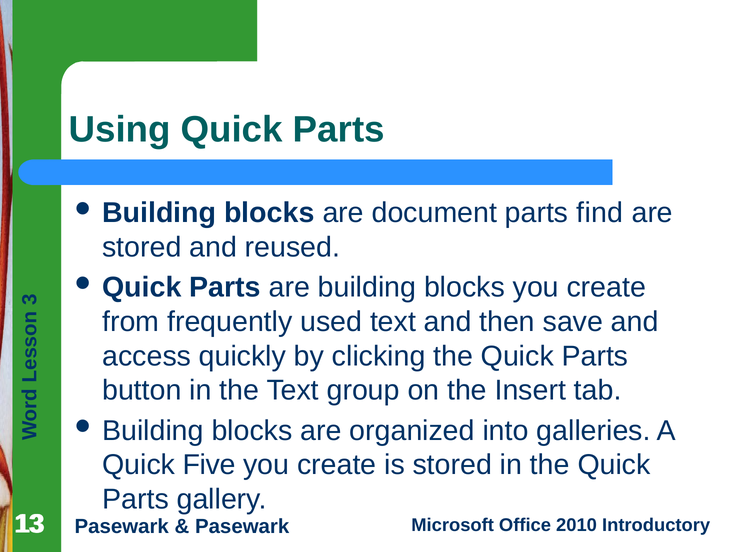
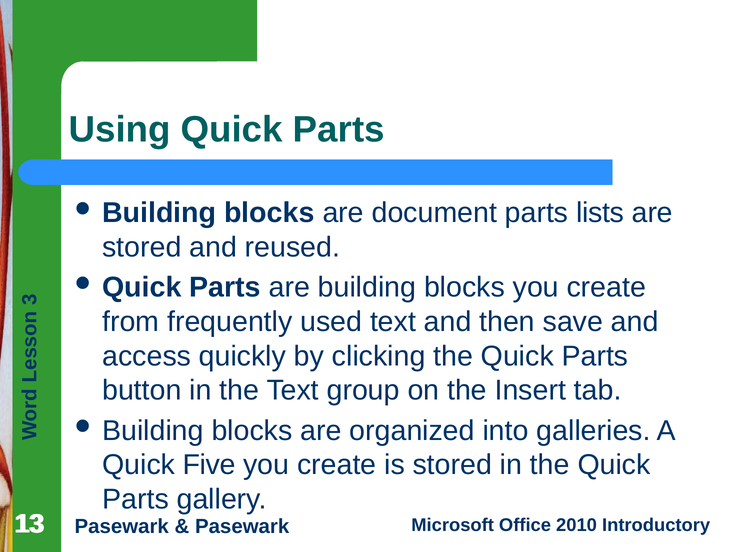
find: find -> lists (600, 213)
